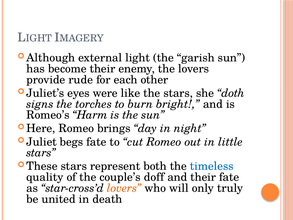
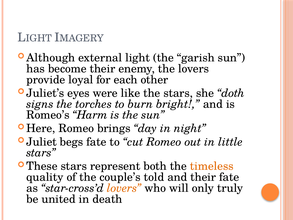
rude: rude -> loyal (81, 80)
timeless colour: blue -> orange (212, 166)
doff: doff -> told (154, 177)
